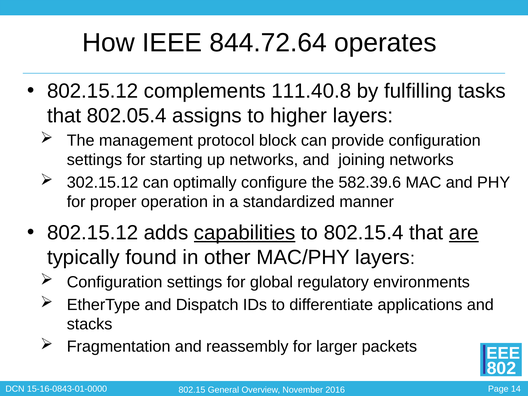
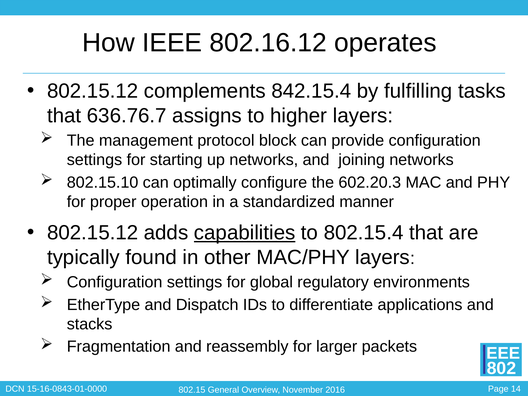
844.72.64: 844.72.64 -> 802.16.12 (268, 43)
111.40.8: 111.40.8 -> 842.15.4 (311, 91)
802.05.4: 802.05.4 -> 636.76.7 (127, 116)
302.15.12: 302.15.12 -> 802.15.10 (103, 183)
582.39.6: 582.39.6 -> 602.20.3 (370, 183)
are underline: present -> none (464, 233)
